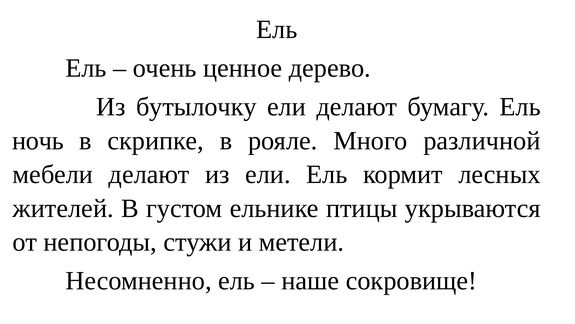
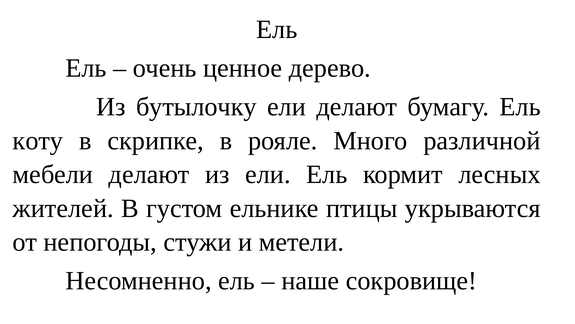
ночь: ночь -> коту (38, 140)
